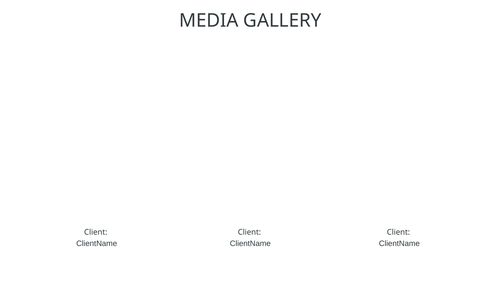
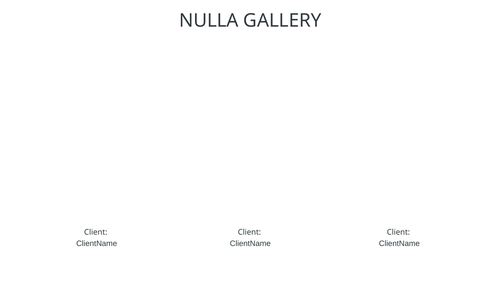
MEDIA: MEDIA -> NULLA (209, 21)
